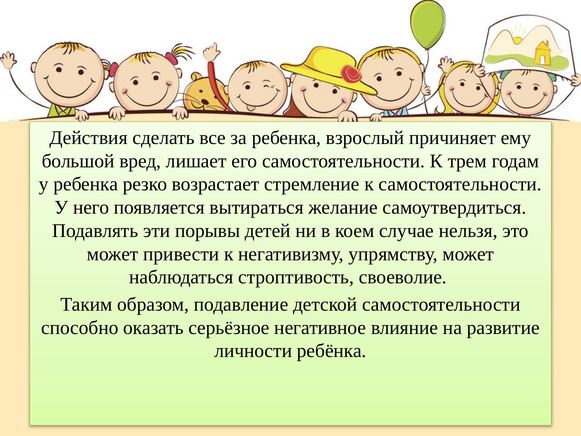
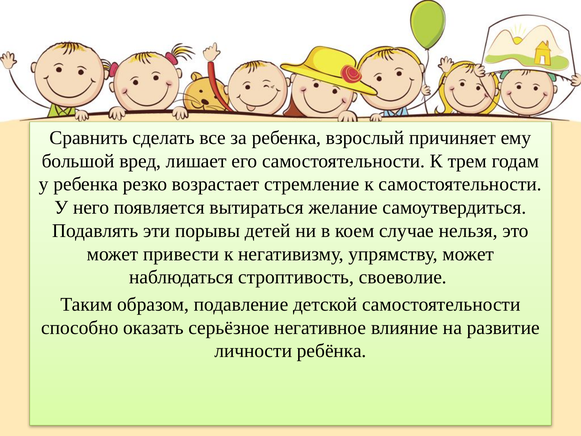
Действия: Действия -> Сравнить (89, 138)
